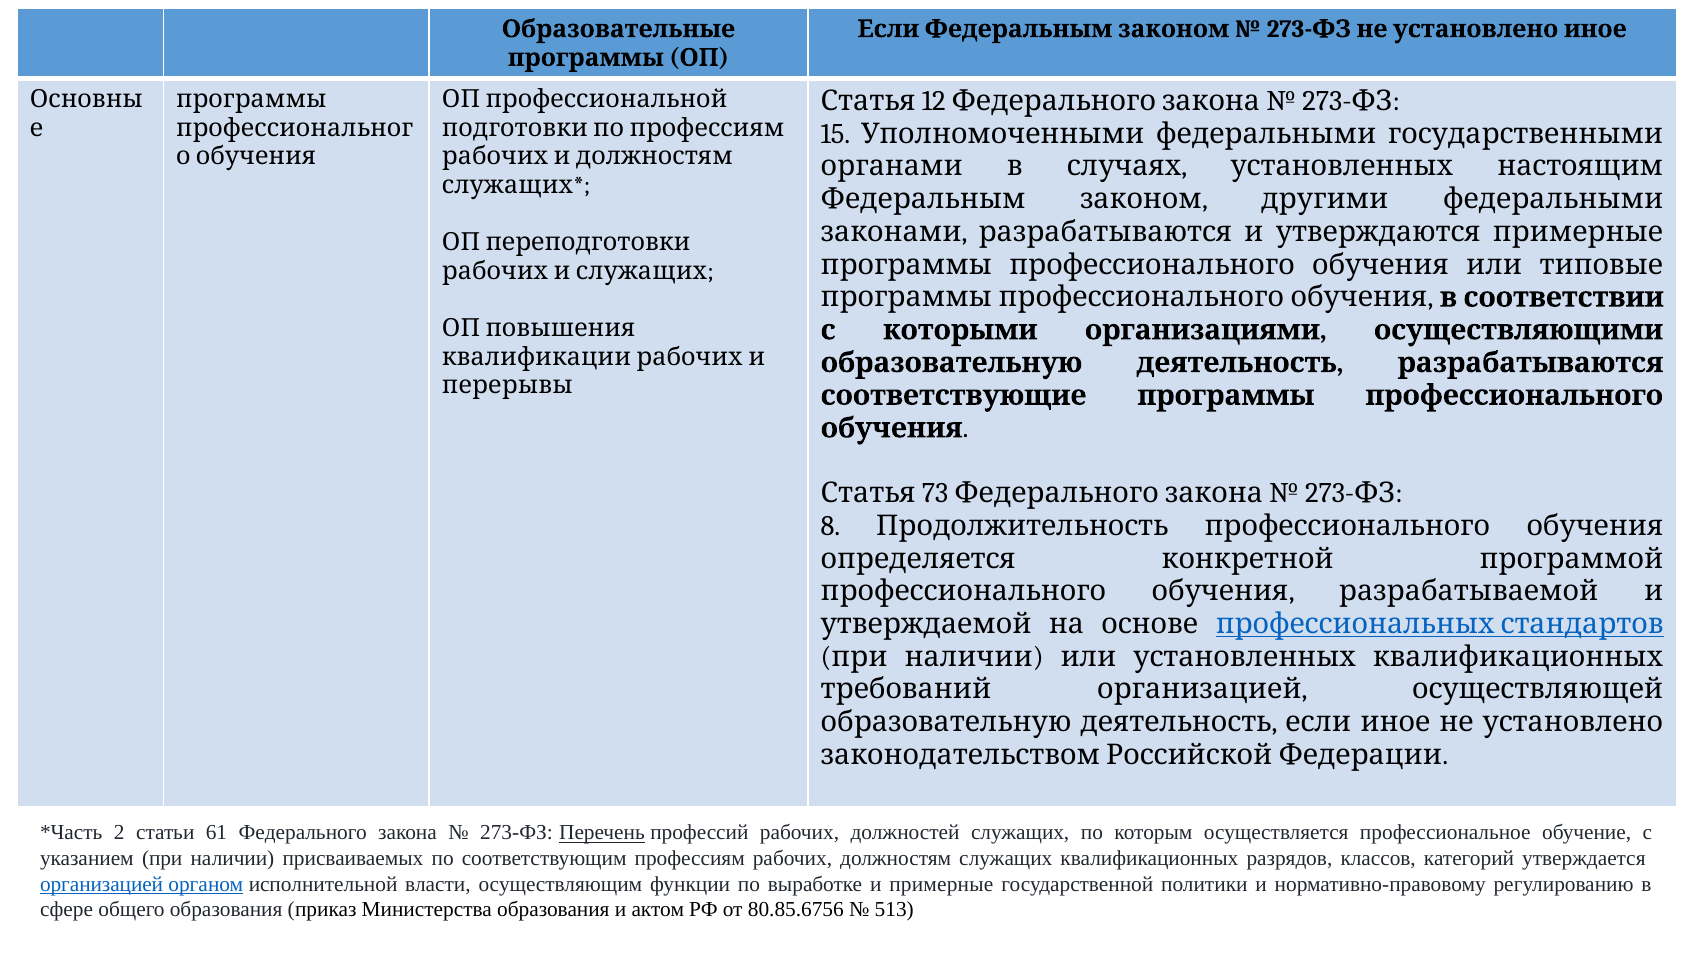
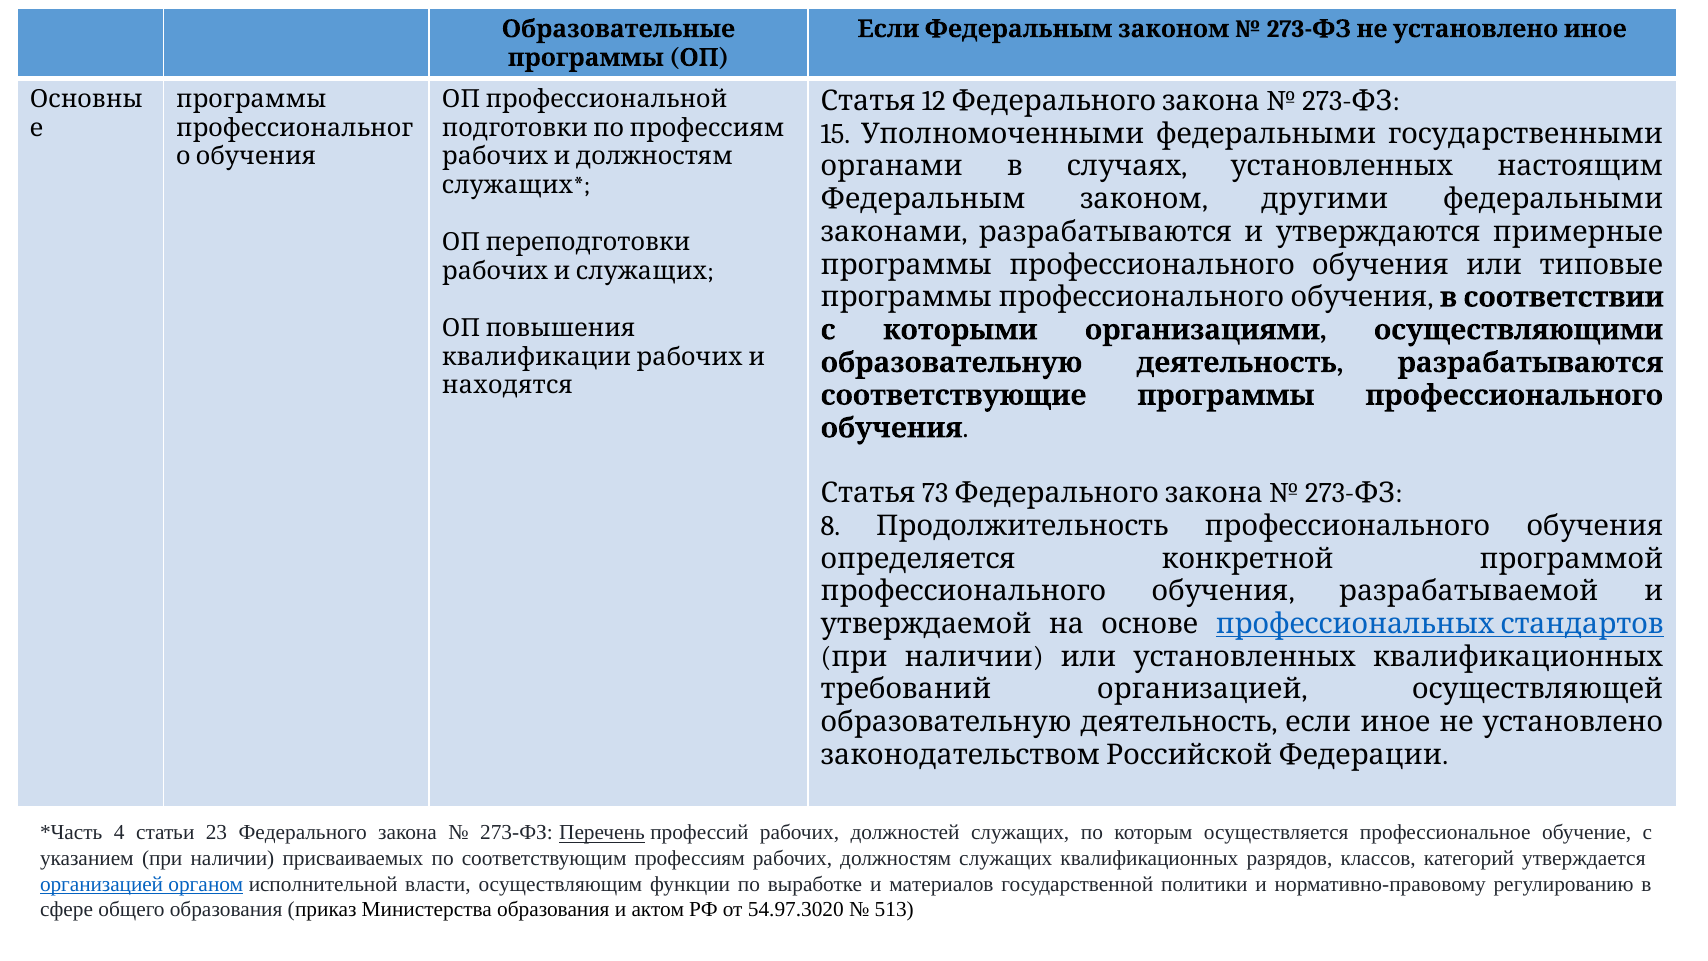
перерывы: перерывы -> находятся (507, 386)
2: 2 -> 4 (119, 833)
61: 61 -> 23 (216, 833)
и примерные: примерные -> материалов (941, 884)
80.85.6756: 80.85.6756 -> 54.97.3020 (796, 910)
